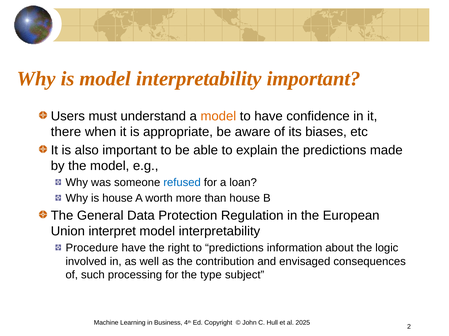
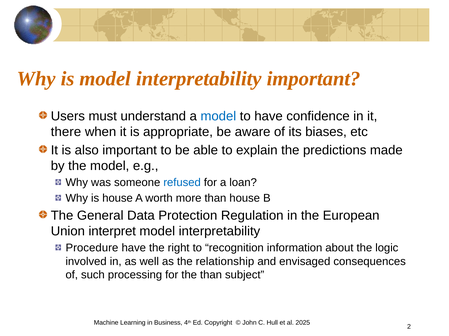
model colour: orange -> blue (218, 116)
to predictions: predictions -> recognition (234, 248)
contribution: contribution -> relationship (225, 262)
the type: type -> than (211, 275)
